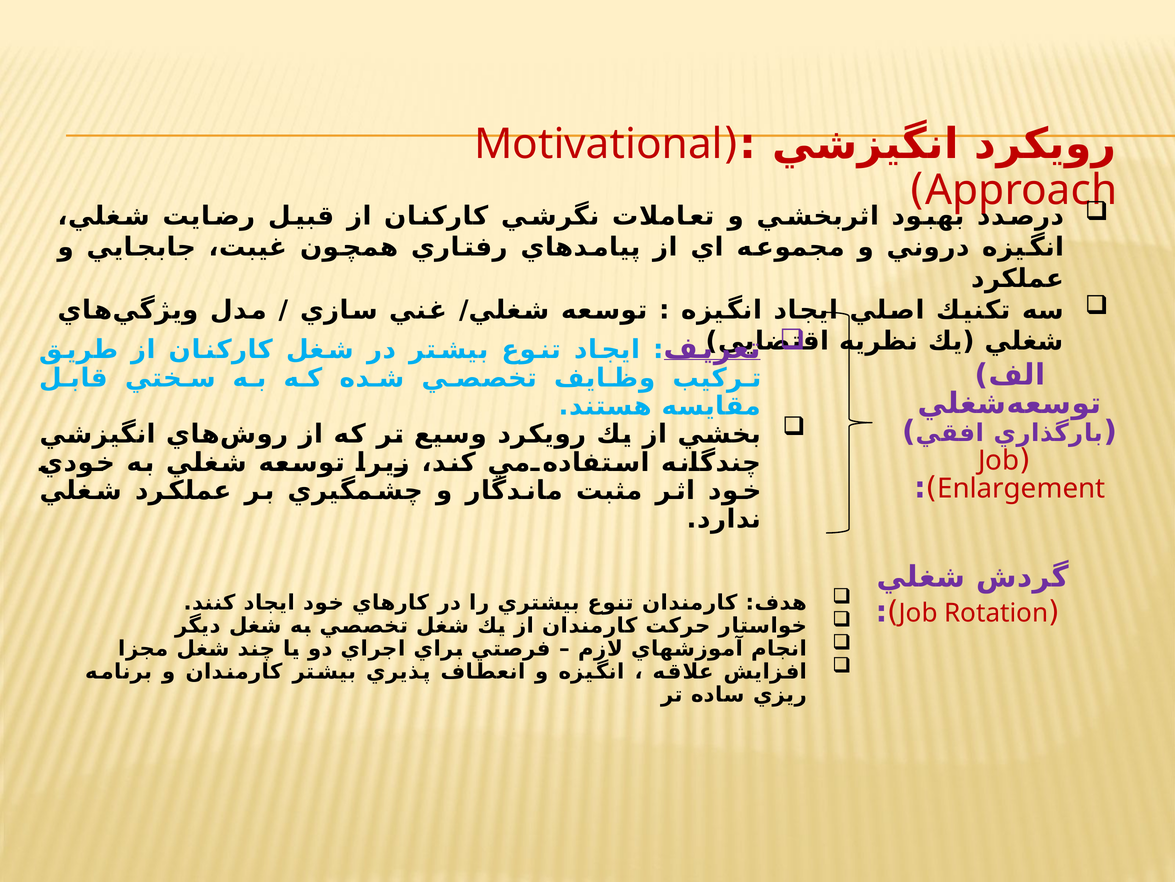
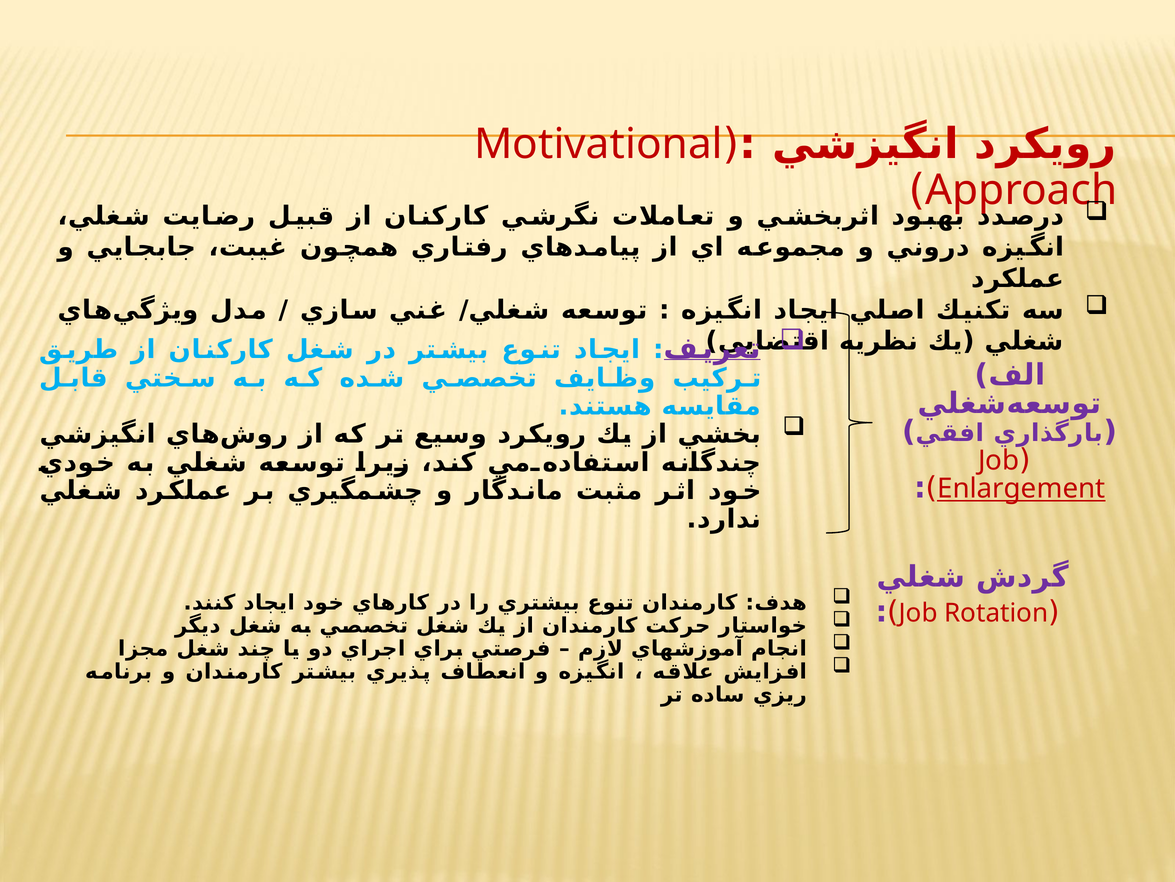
Enlargement underline: none -> present (1021, 488)
